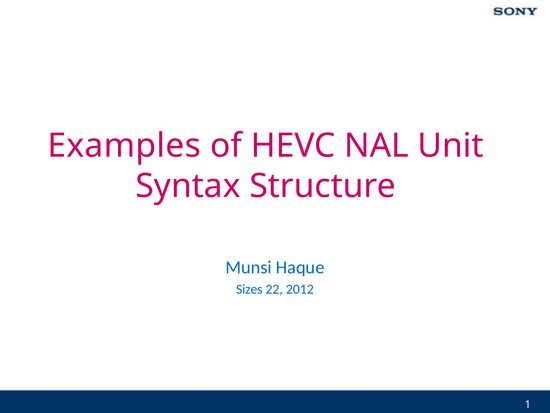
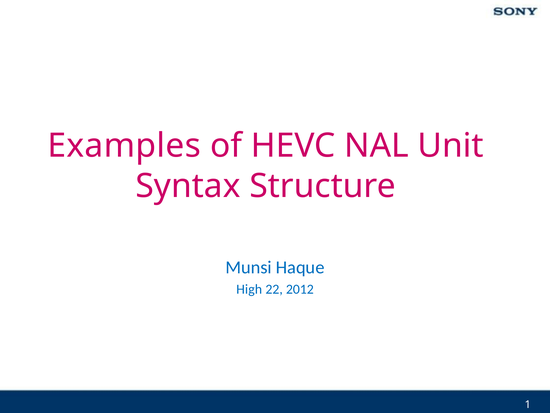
Sizes: Sizes -> High (249, 289)
